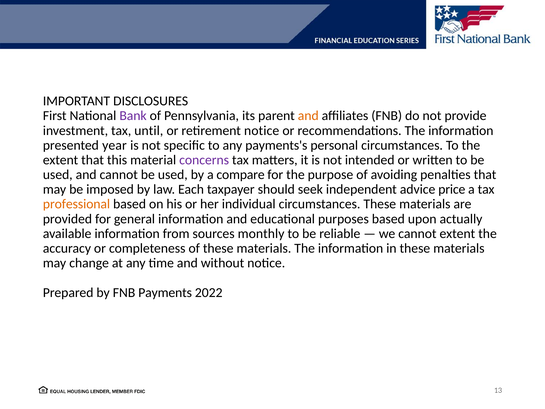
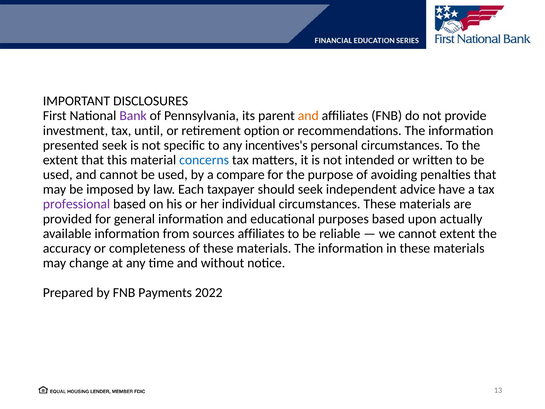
retirement notice: notice -> option (262, 130)
presented year: year -> seek (115, 145)
payments's: payments's -> incentives's (276, 145)
concerns colour: purple -> blue (204, 160)
price: price -> have (452, 189)
professional colour: orange -> purple (76, 204)
sources monthly: monthly -> affiliates (261, 233)
